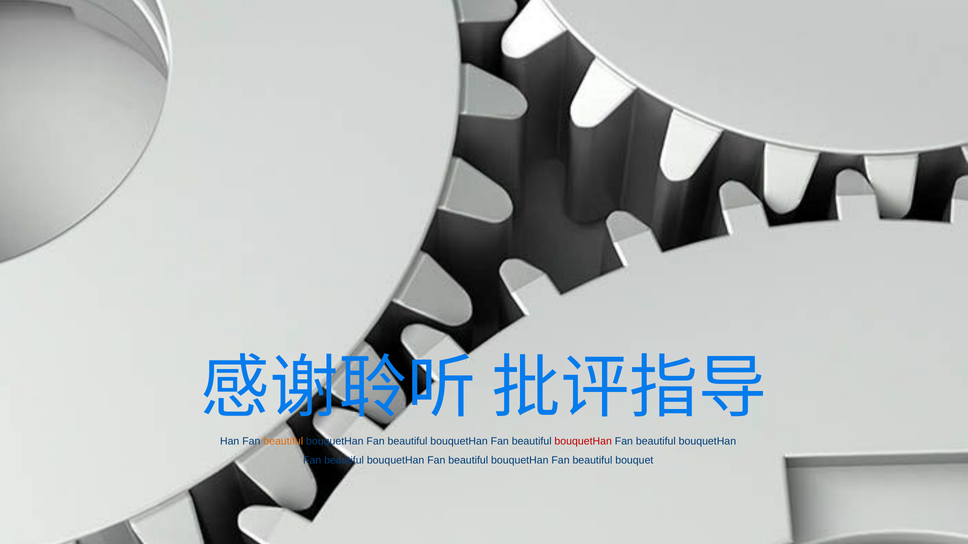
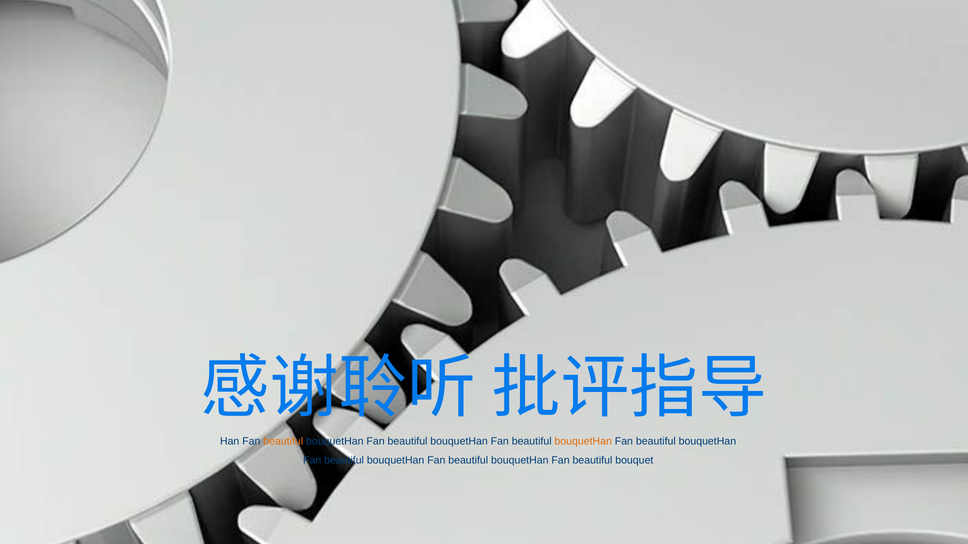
bouquetHan colour: red -> orange (583, 442)
